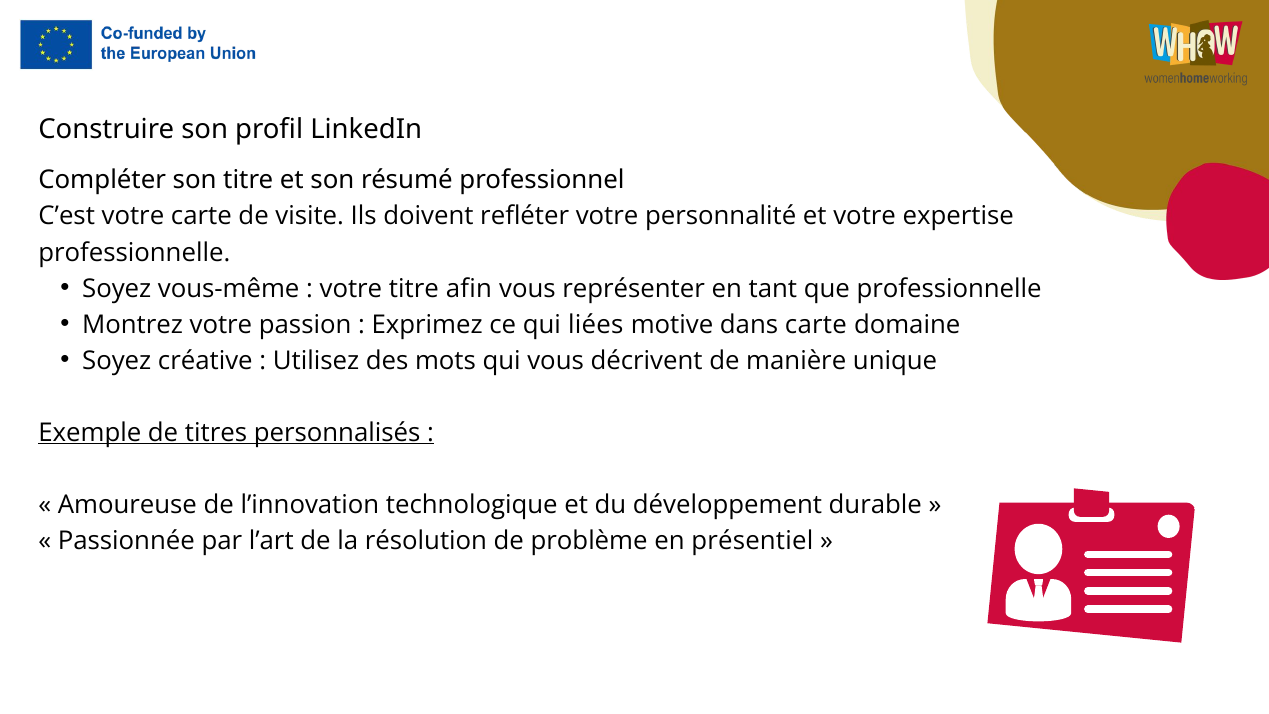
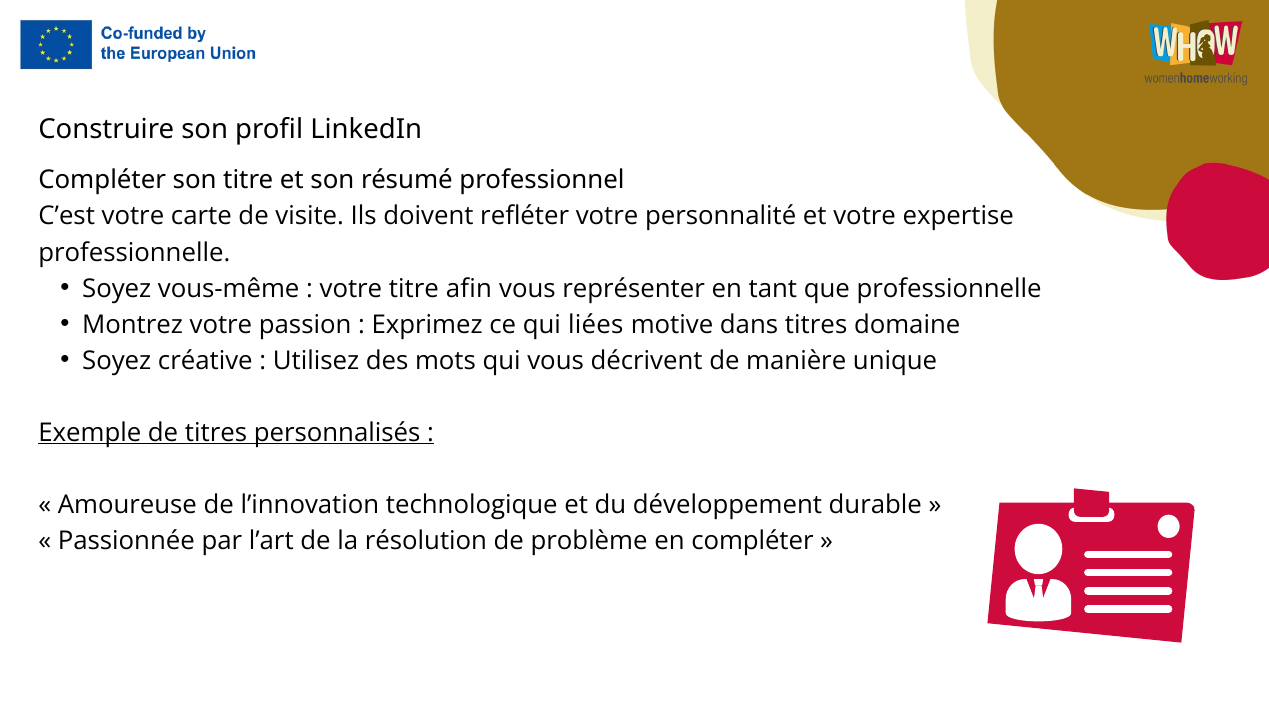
dans carte: carte -> titres (816, 325)
en présentiel: présentiel -> compléter (752, 541)
